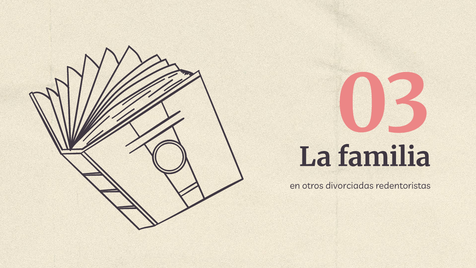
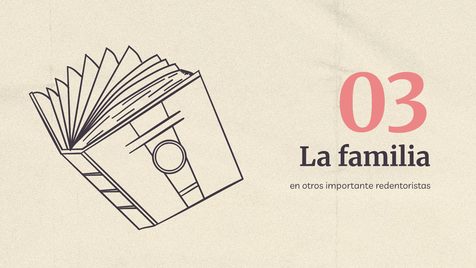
divorciadas: divorciadas -> importante (350, 186)
